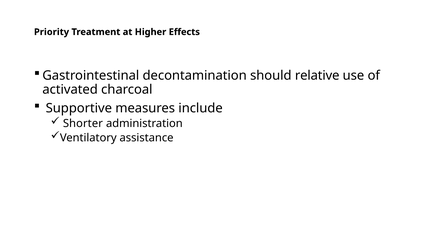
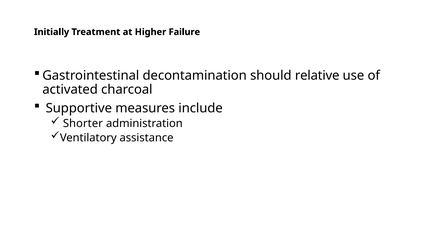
Priority: Priority -> Initially (52, 32)
Effects: Effects -> Failure (184, 32)
